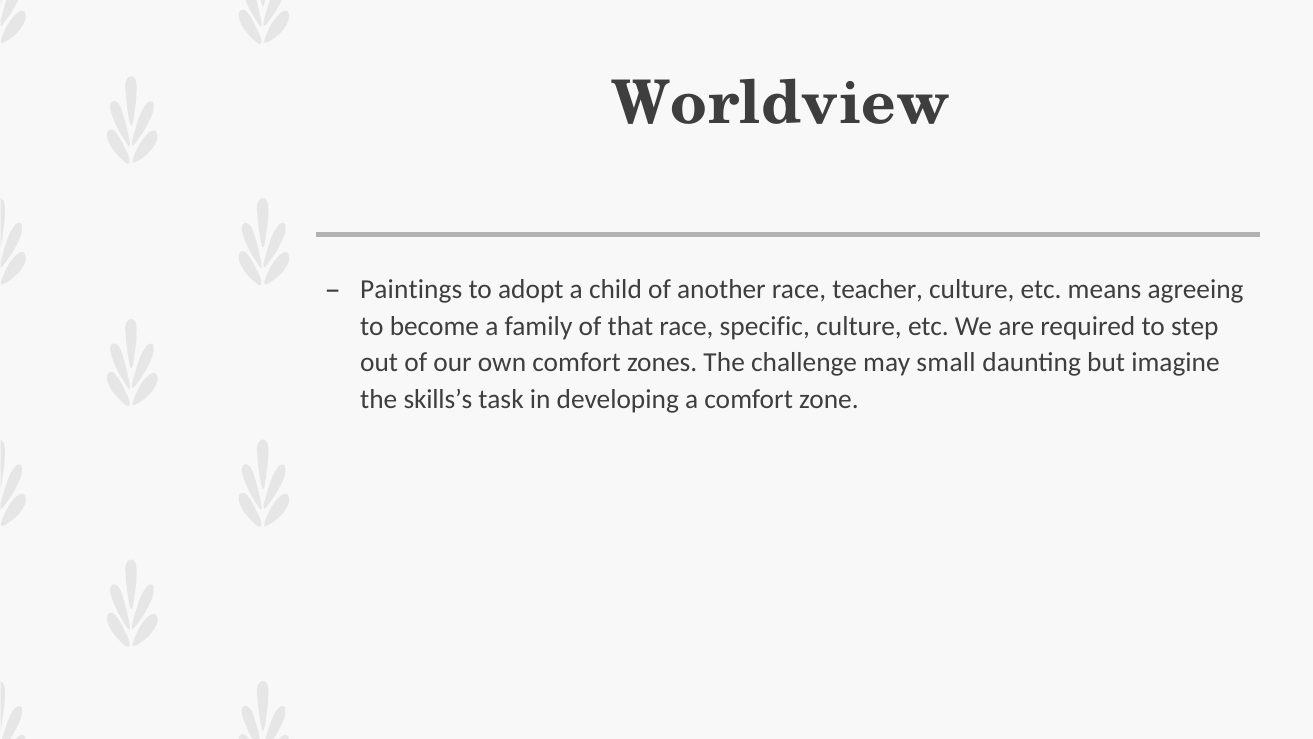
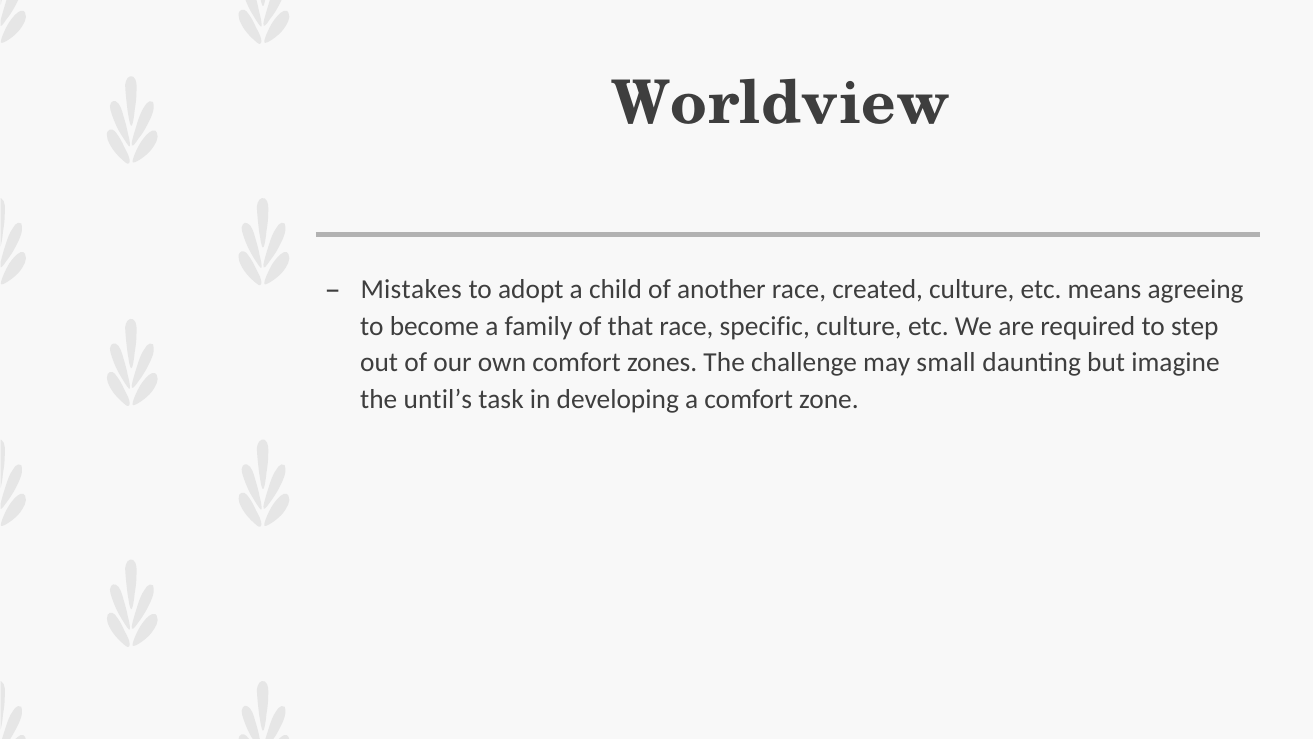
Paintings: Paintings -> Mistakes (411, 289)
teacher: teacher -> created (878, 289)
skills’s: skills’s -> until’s (438, 399)
